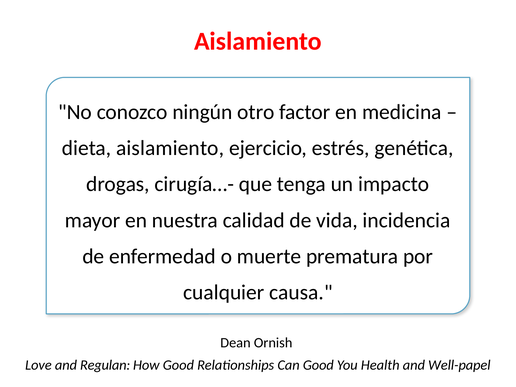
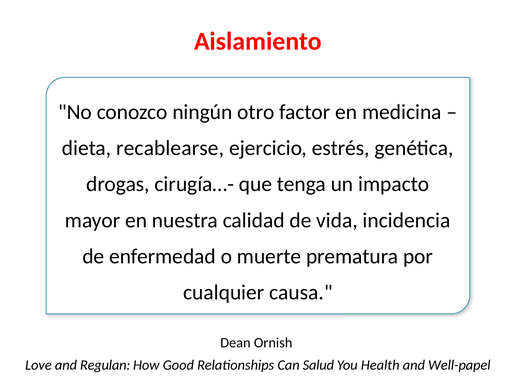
dieta aislamiento: aislamiento -> recablearse (170, 148)
Can Good: Good -> Salud (318, 365)
